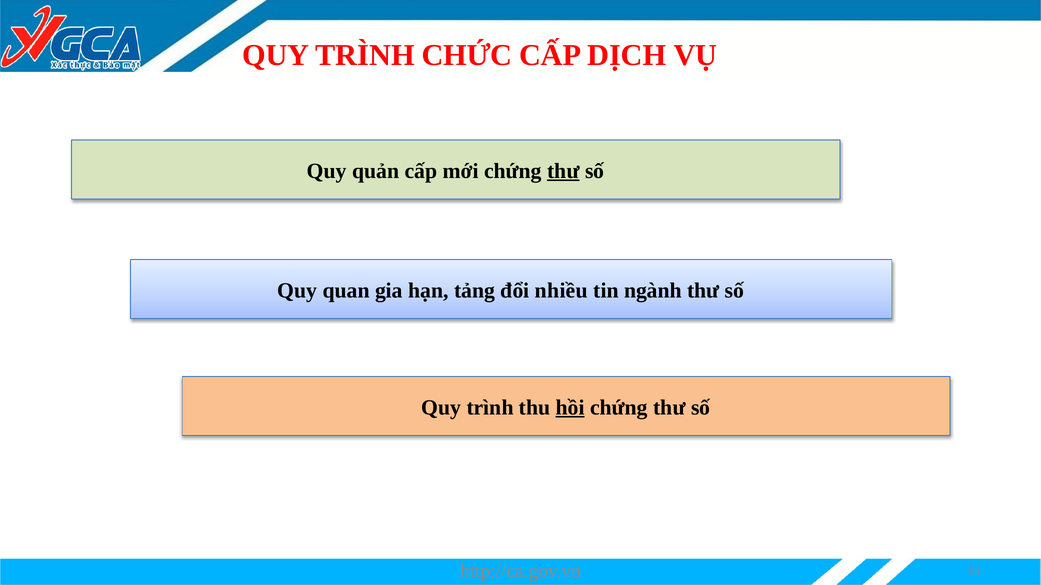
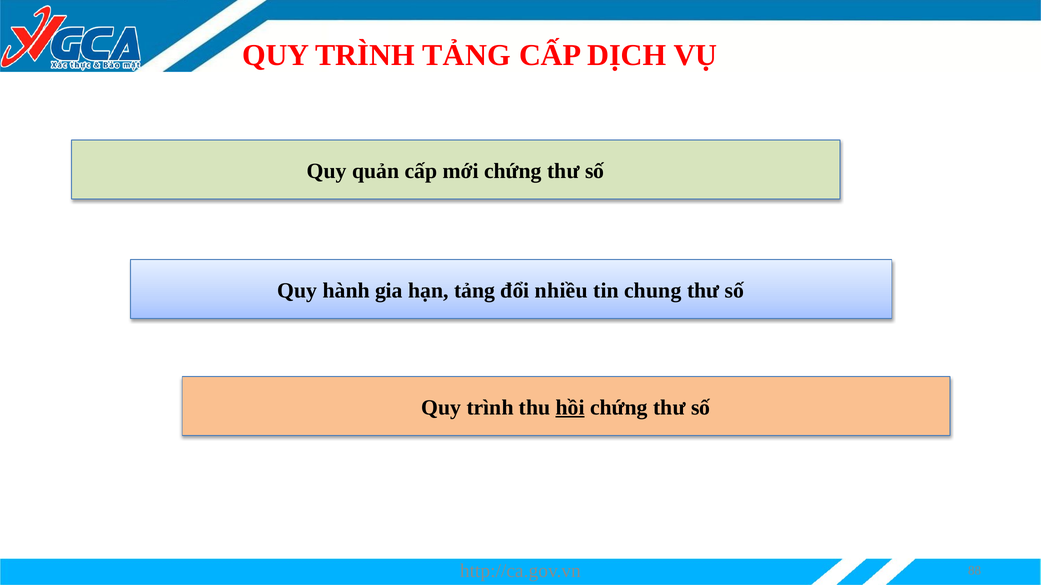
TRÌNH CHỨC: CHỨC -> TẢNG (467, 55)
thư underline: present -> none (563, 171)
quan: quan -> hành (346, 291)
ngành: ngành -> chung (653, 291)
91: 91 -> 88 (975, 571)
